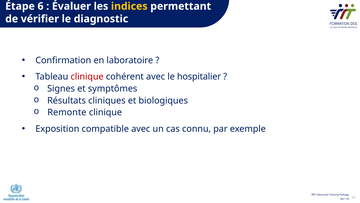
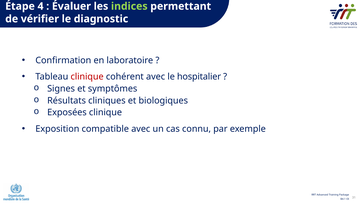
6: 6 -> 4 (41, 6)
indices colour: yellow -> light green (129, 6)
Remonte: Remonte -> Exposées (67, 112)
